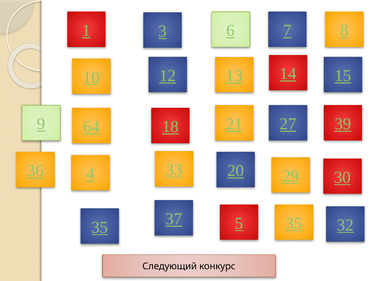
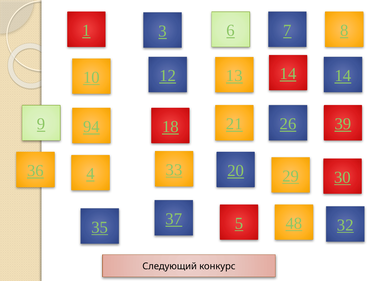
14 15: 15 -> 14 (343, 76)
64: 64 -> 94 (91, 127)
27: 27 -> 26 (288, 124)
35: 35 -> 48 (294, 223)
